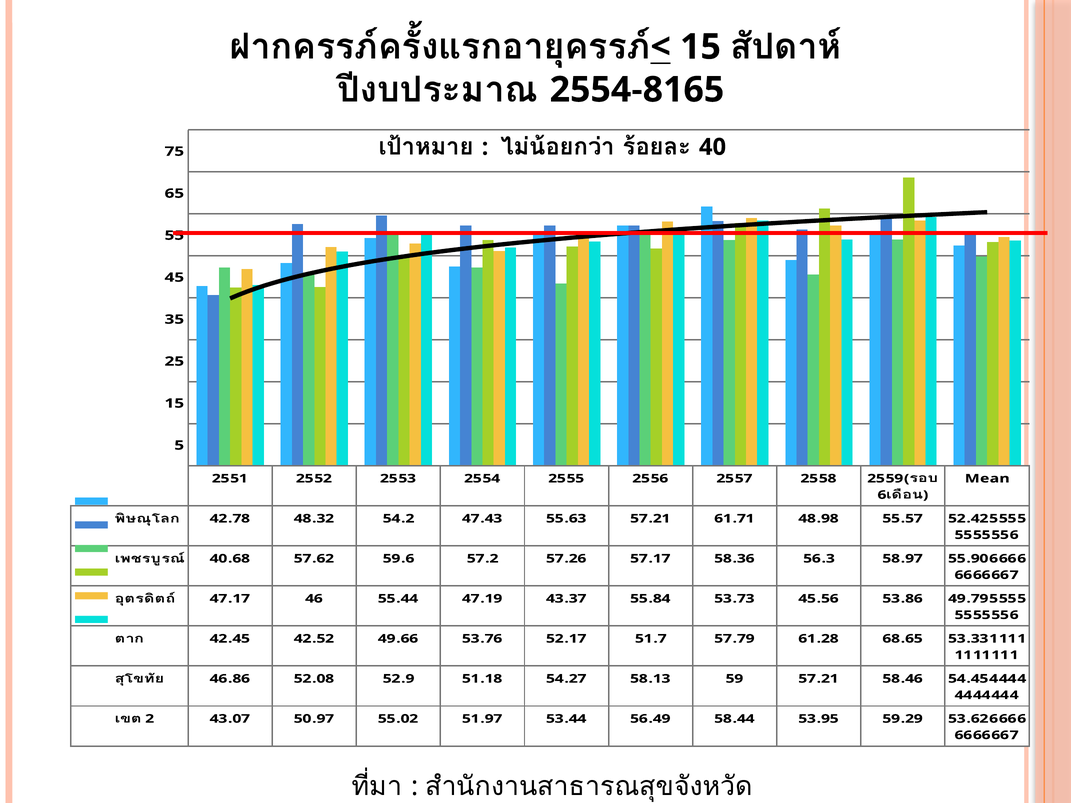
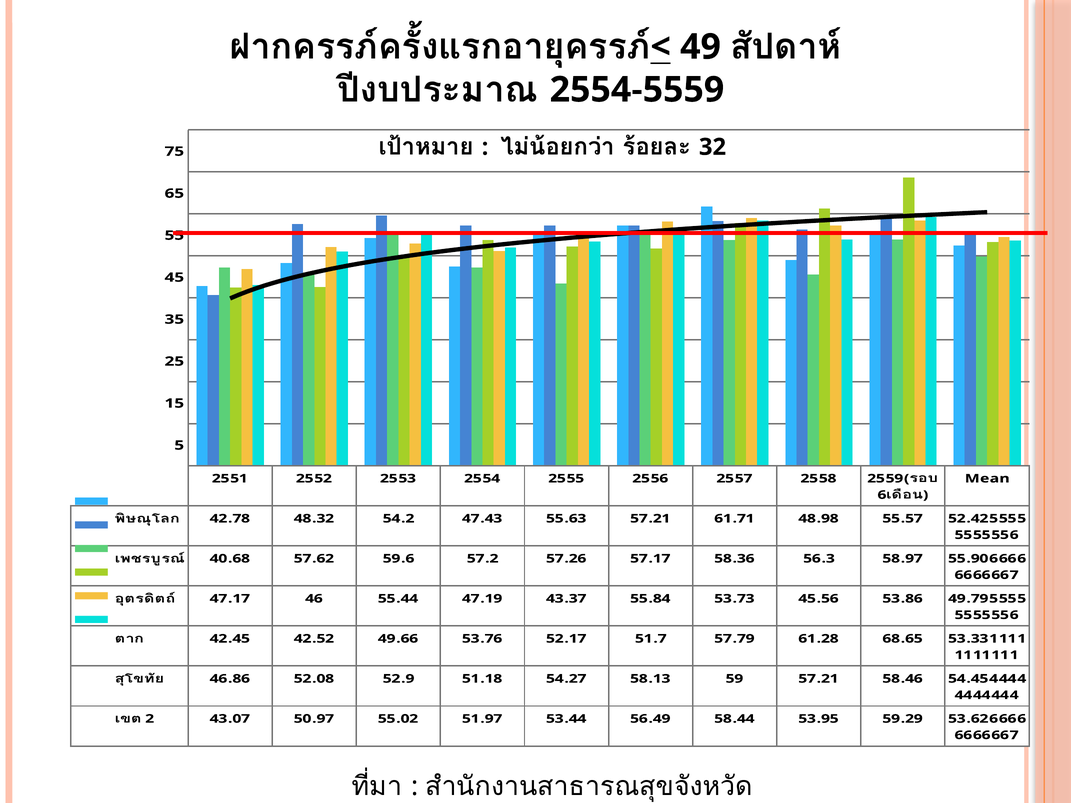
15: 15 -> 49 (701, 47)
2554-8165: 2554-8165 -> 2554-5559 (637, 90)
40: 40 -> 32 (713, 147)
